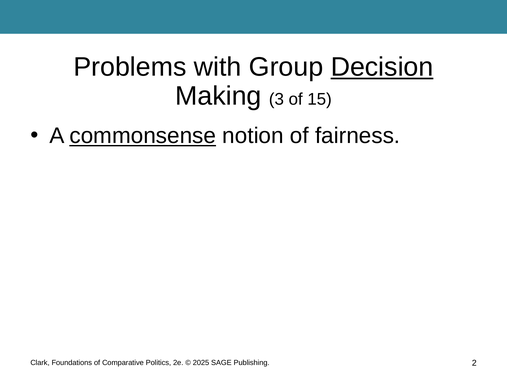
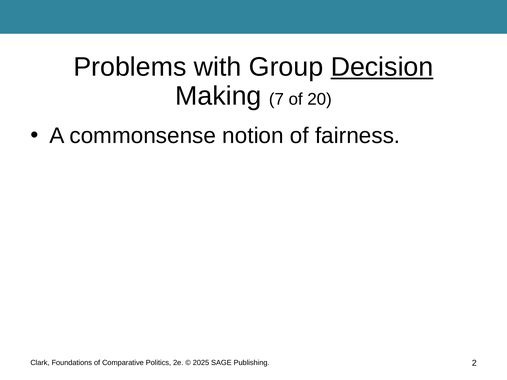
3: 3 -> 7 (276, 99)
15: 15 -> 20 (320, 99)
commonsense underline: present -> none (143, 136)
